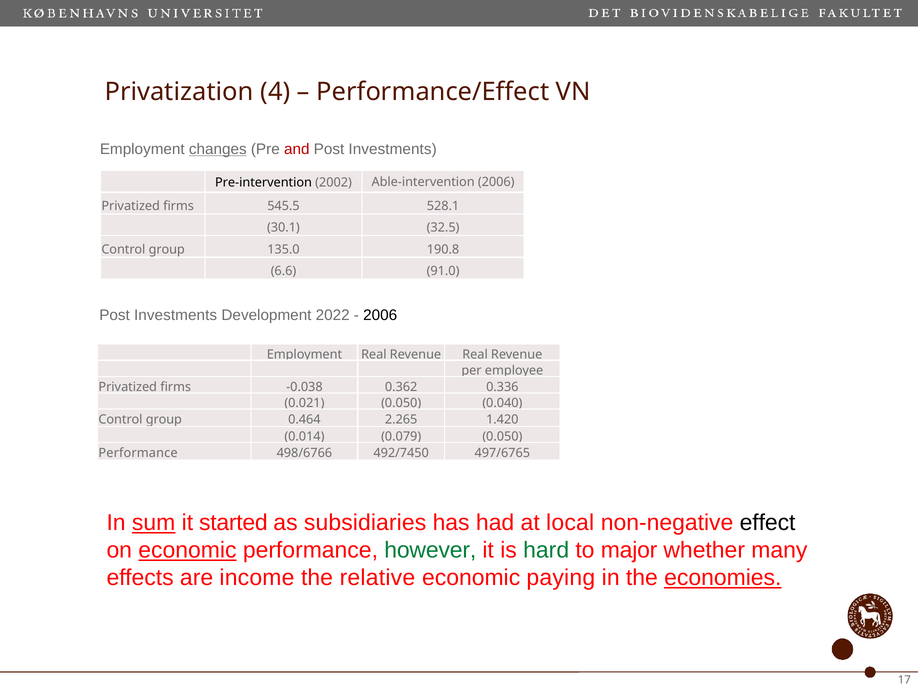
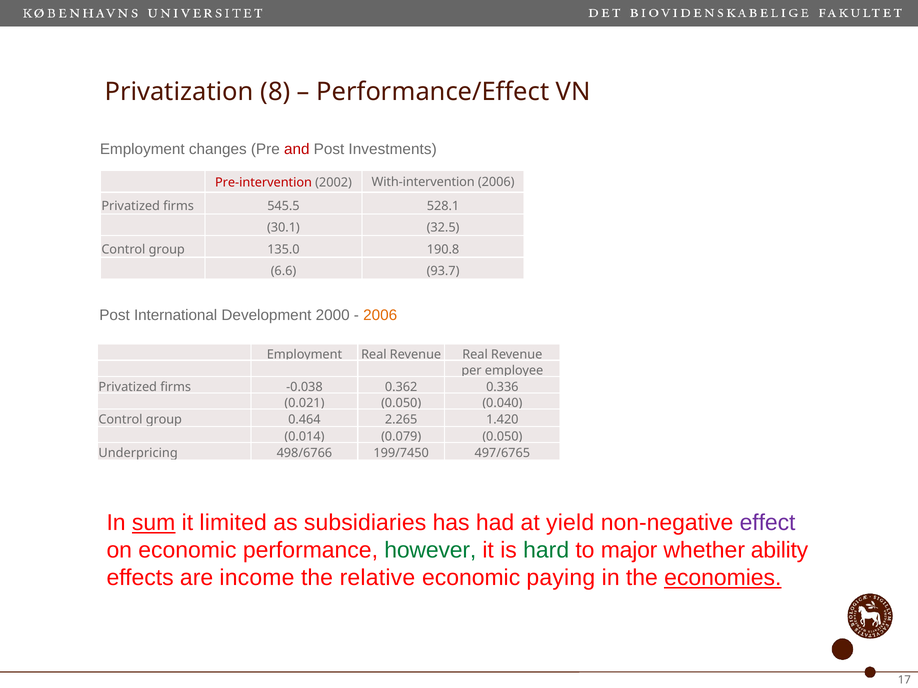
4: 4 -> 8 (275, 92)
changes underline: present -> none (218, 149)
Pre-intervention colour: black -> red (264, 183)
Able-intervention: Able-intervention -> With-intervention (423, 182)
91.0: 91.0 -> 93.7 (443, 271)
Investments: Investments -> International (176, 316)
2022: 2022 -> 2000 (333, 316)
2006 colour: black -> orange (380, 316)
Performance: Performance -> Underpricing (138, 453)
492/7450: 492/7450 -> 199/7450 (401, 453)
started: started -> limited (233, 523)
local: local -> yield (570, 523)
effect colour: black -> purple (768, 523)
economic underline: present -> none (187, 551)
many: many -> ability (779, 551)
